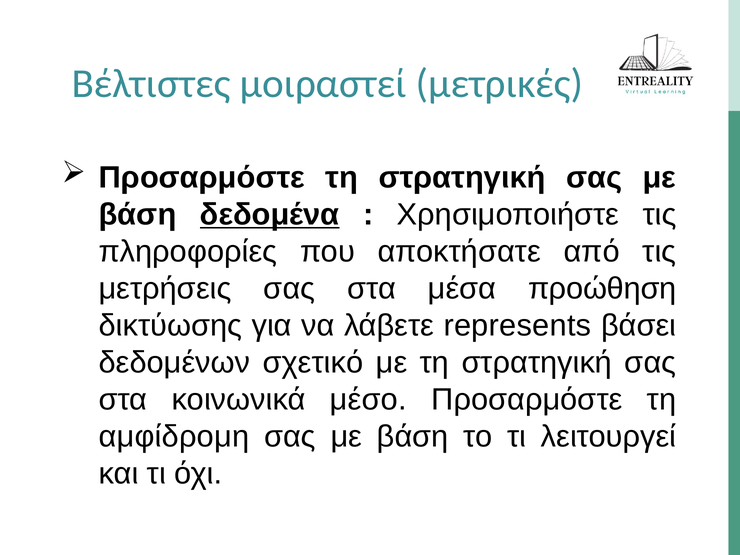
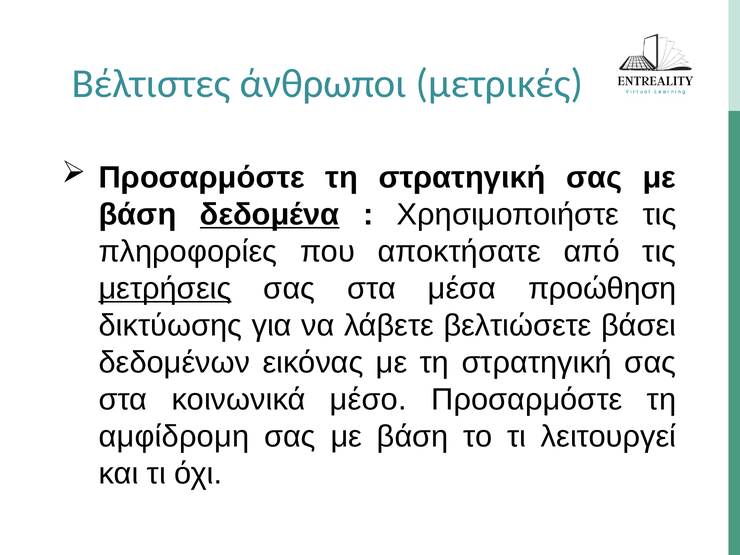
μοιραστεί: μοιραστεί -> άνθρωποι (323, 84)
μετρήσεις underline: none -> present (165, 288)
represents: represents -> βελτιώσετε (518, 325)
σχετικό: σχετικό -> εικόνας (313, 362)
